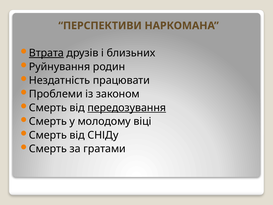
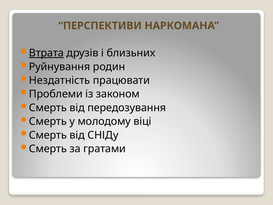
передозування underline: present -> none (127, 108)
